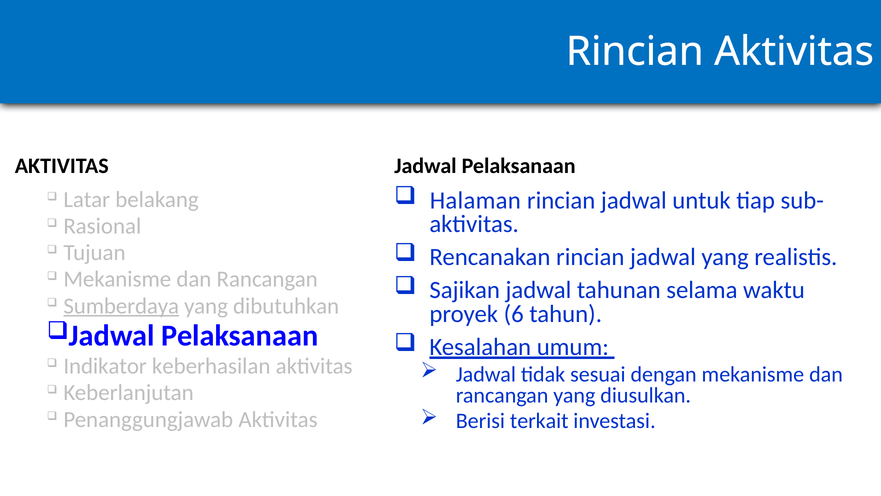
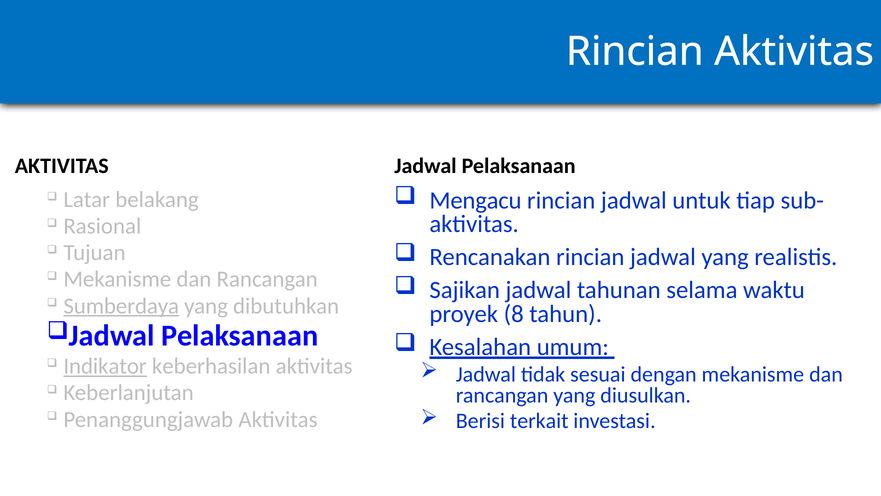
Halaman: Halaman -> Mengacu (476, 200)
6: 6 -> 8 (514, 314)
Indikator underline: none -> present (105, 366)
